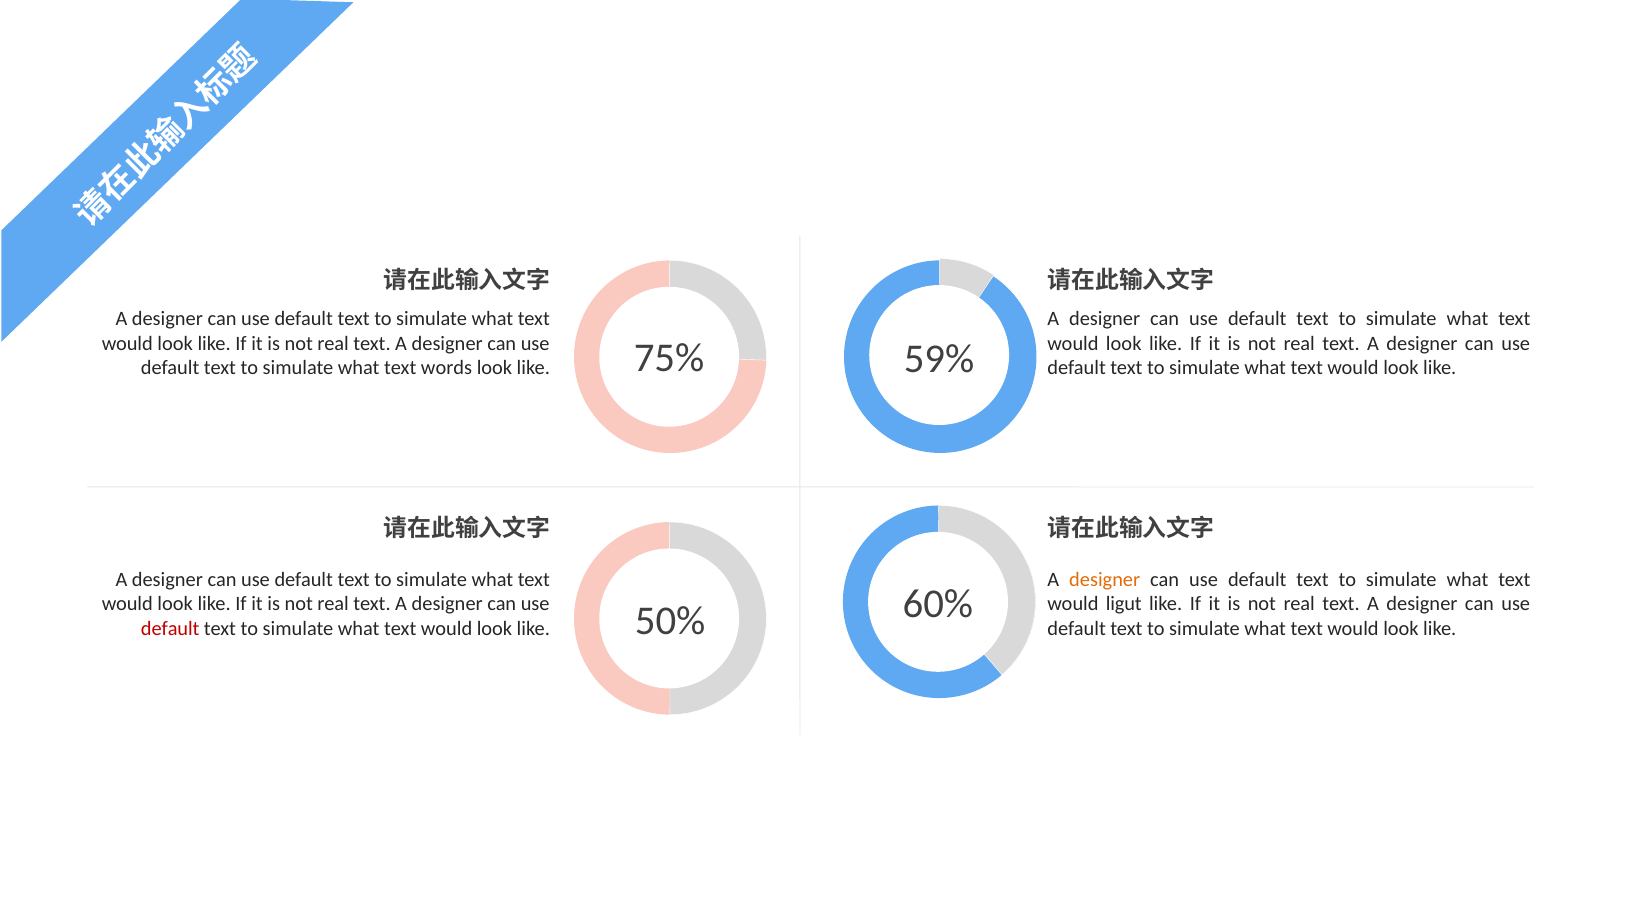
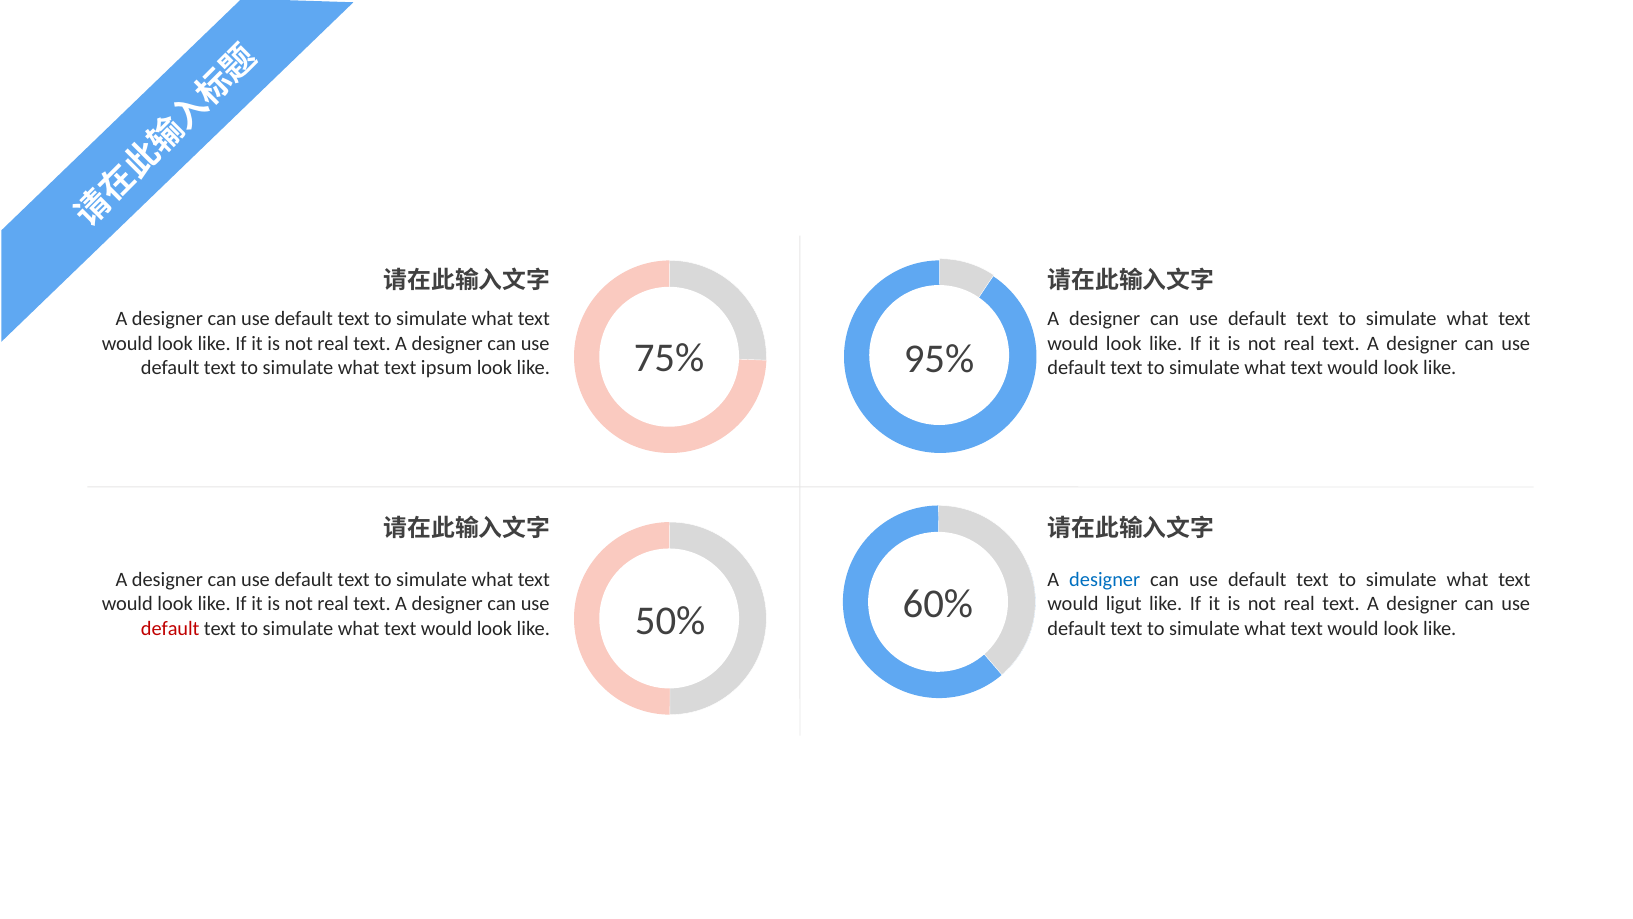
59%: 59% -> 95% (939, 359)
words: words -> ipsum (447, 368)
designer colour: orange -> blue (1105, 579)
